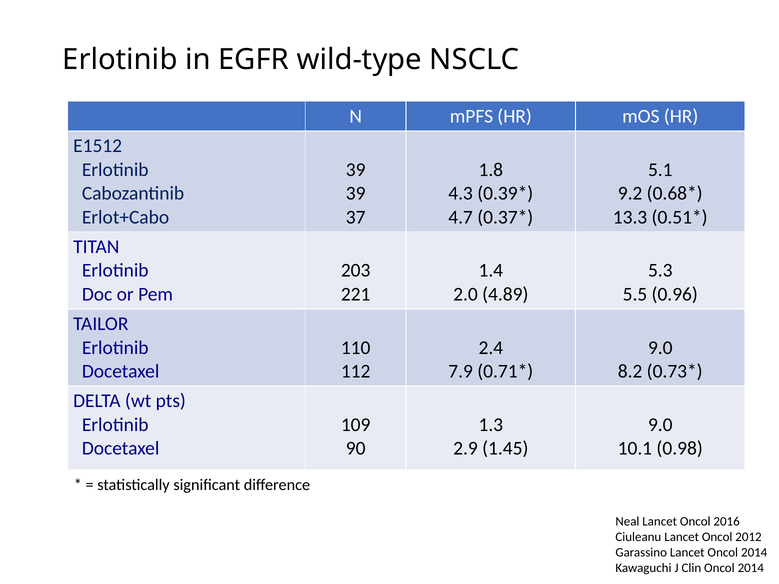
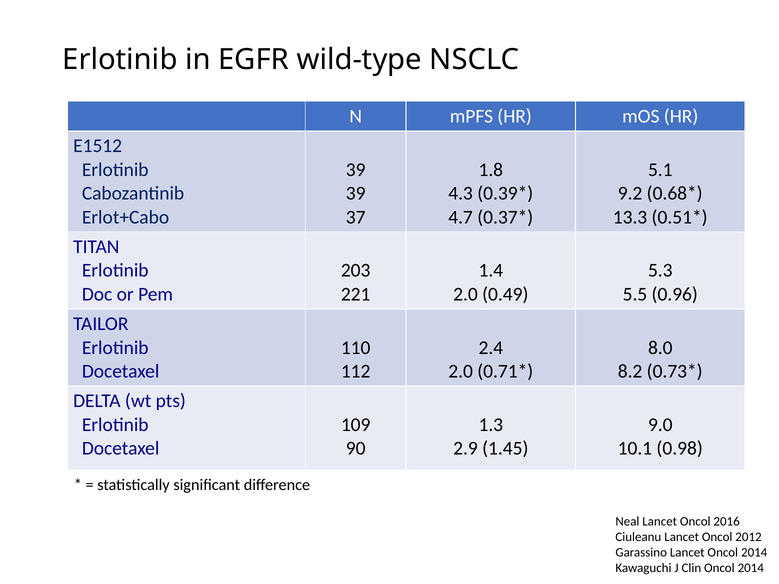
4.89: 4.89 -> 0.49 (505, 294)
9.0: 9.0 -> 8.0 (660, 348)
7.9: 7.9 -> 2.0 (461, 372)
